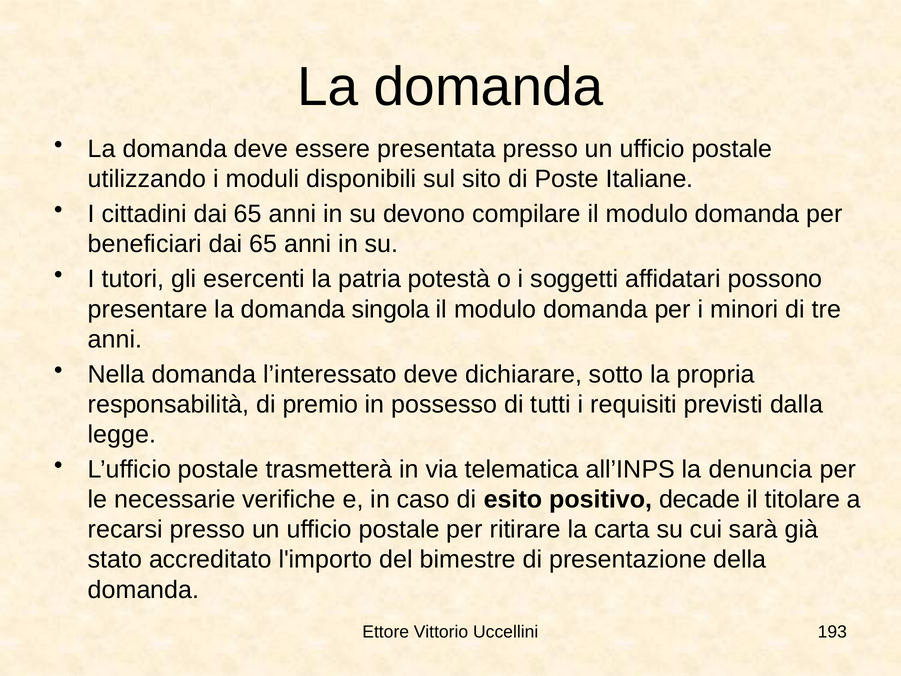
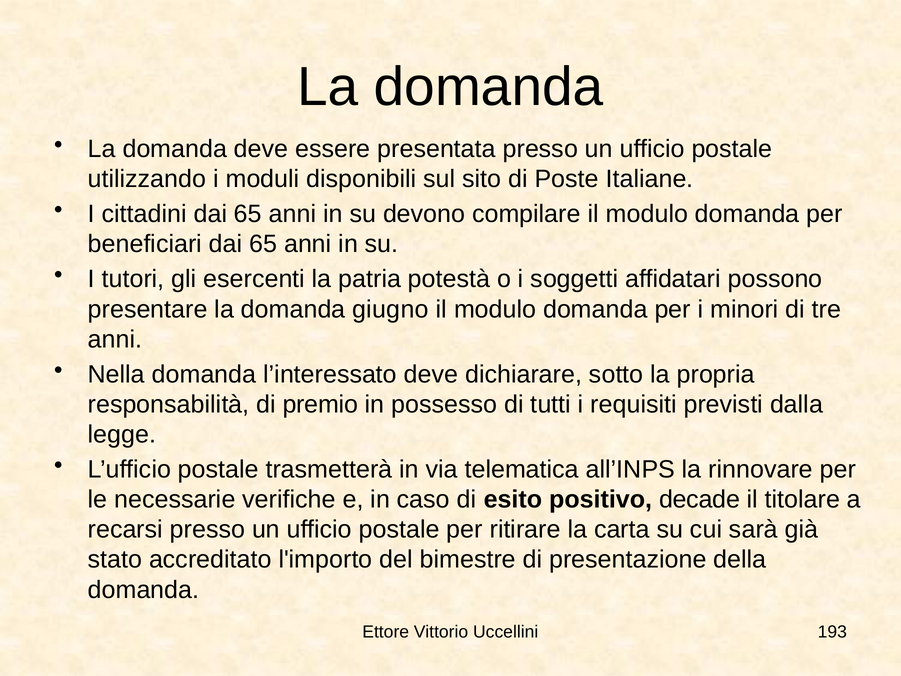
singola: singola -> giugno (391, 309)
denuncia: denuncia -> rinnovare (761, 469)
